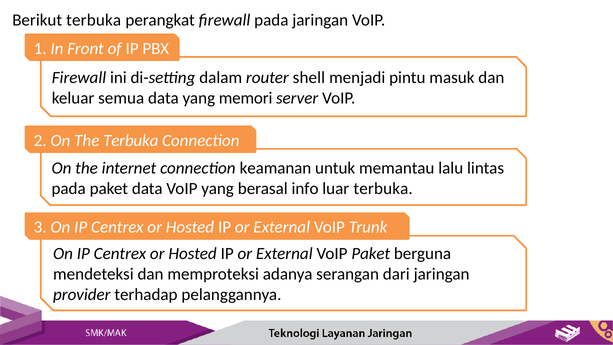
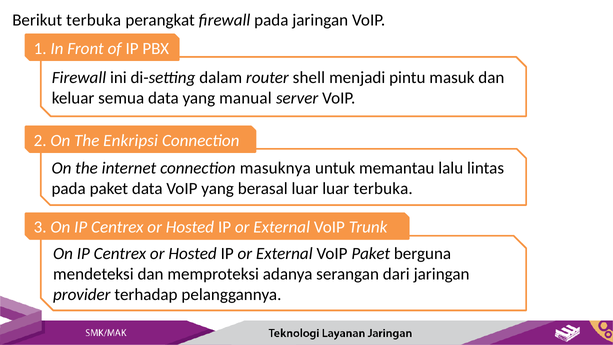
memori: memori -> manual (245, 98)
The Terbuka: Terbuka -> Enkripsi (131, 140)
keamanan: keamanan -> masuknya (275, 168)
berasal info: info -> luar (305, 188)
